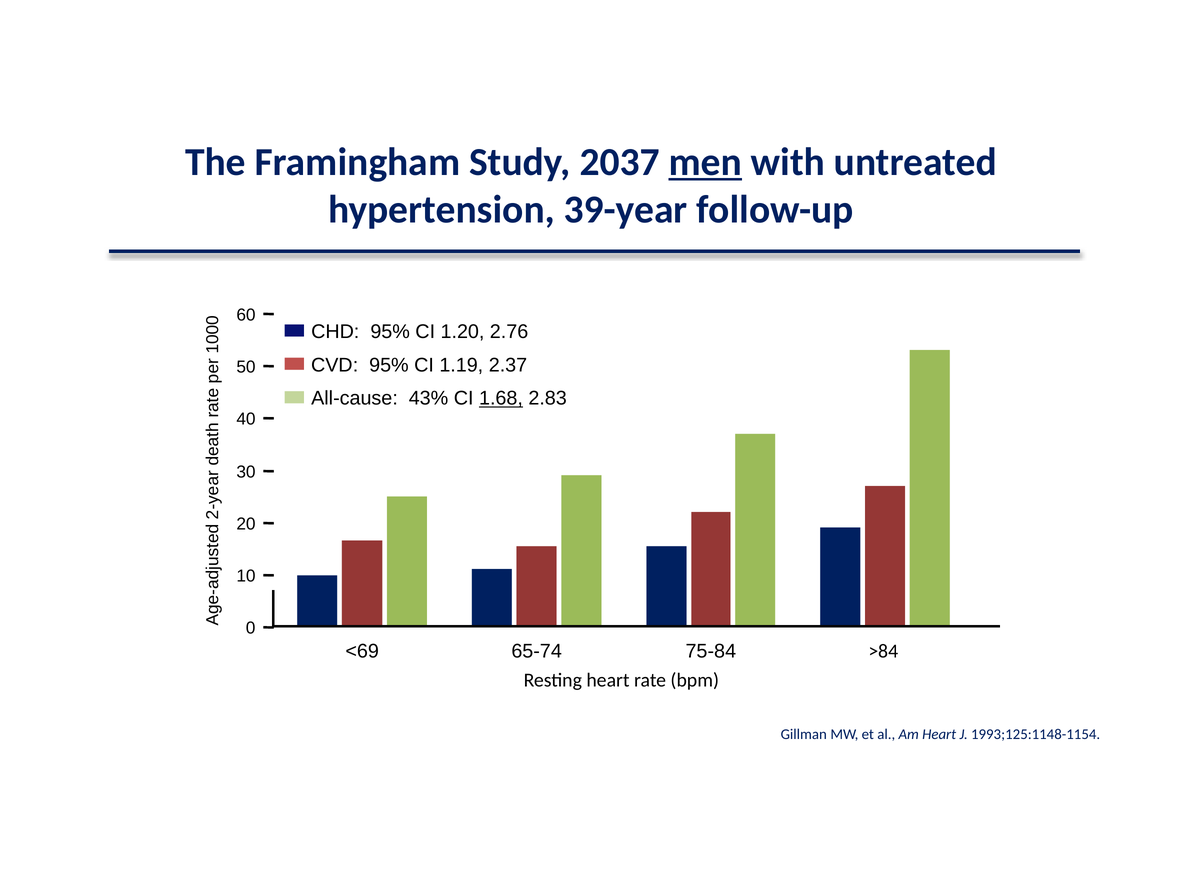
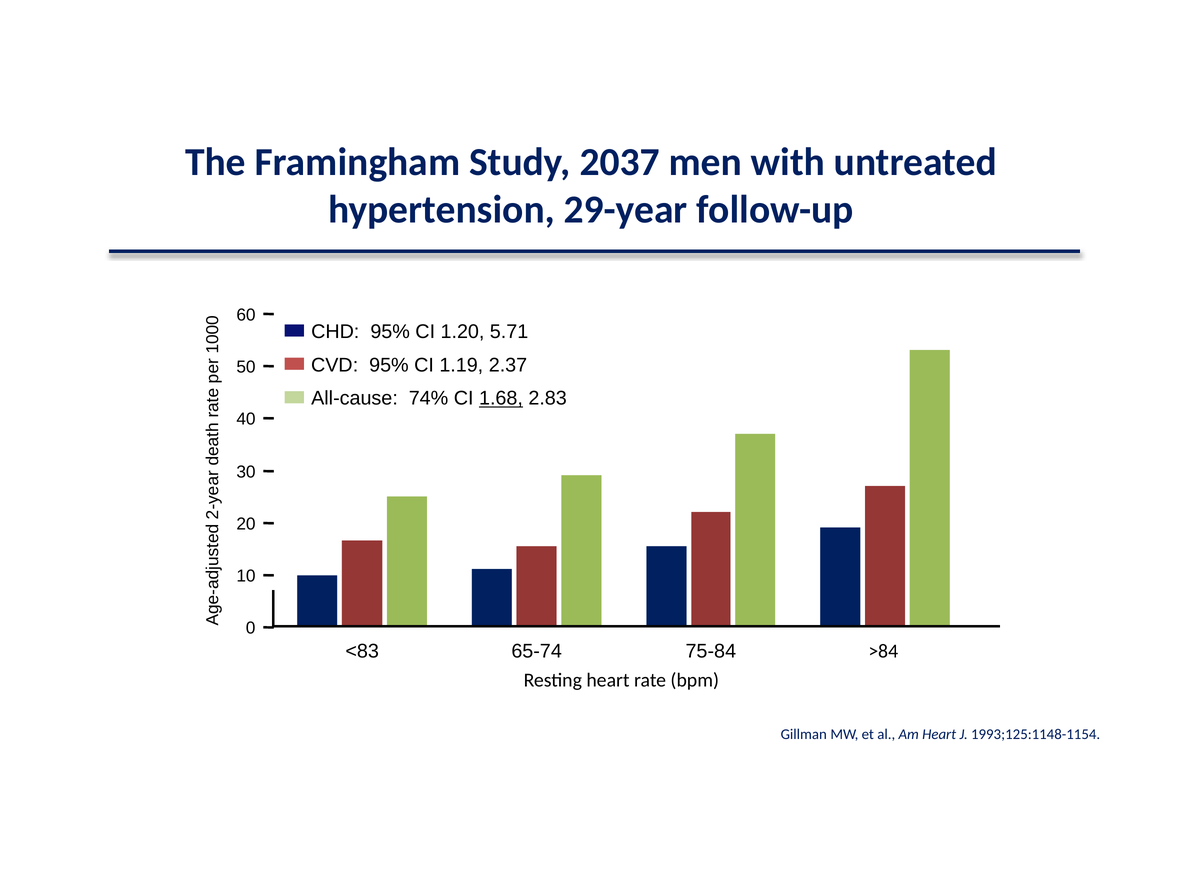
men underline: present -> none (705, 162)
39-year: 39-year -> 29-year (626, 210)
2.76: 2.76 -> 5.71 (509, 332)
43%: 43% -> 74% (429, 398)
<69: <69 -> <83 (362, 651)
